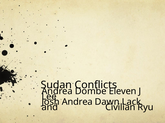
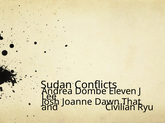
Andrea: Andrea -> Joanne (77, 102)
Lack: Lack -> That (131, 102)
